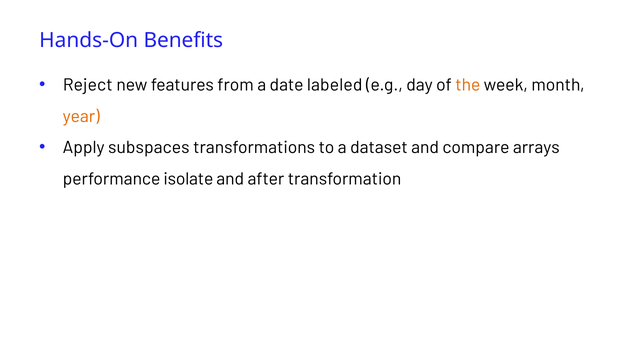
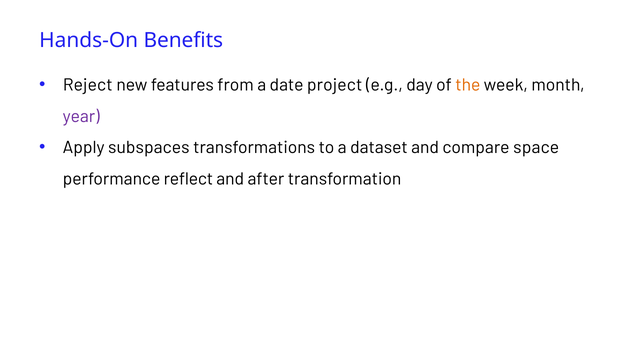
labeled: labeled -> project (335, 85)
year colour: orange -> purple (81, 117)
arrays: arrays -> space (536, 148)
isolate: isolate -> reflect (188, 179)
